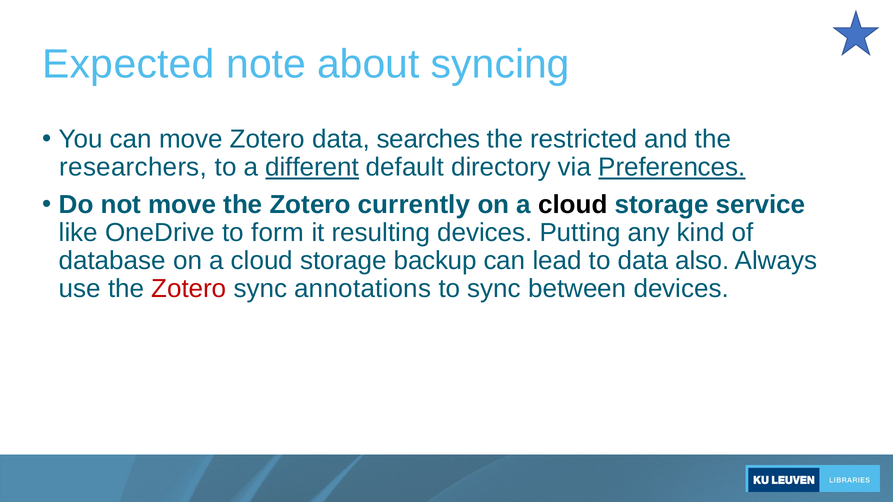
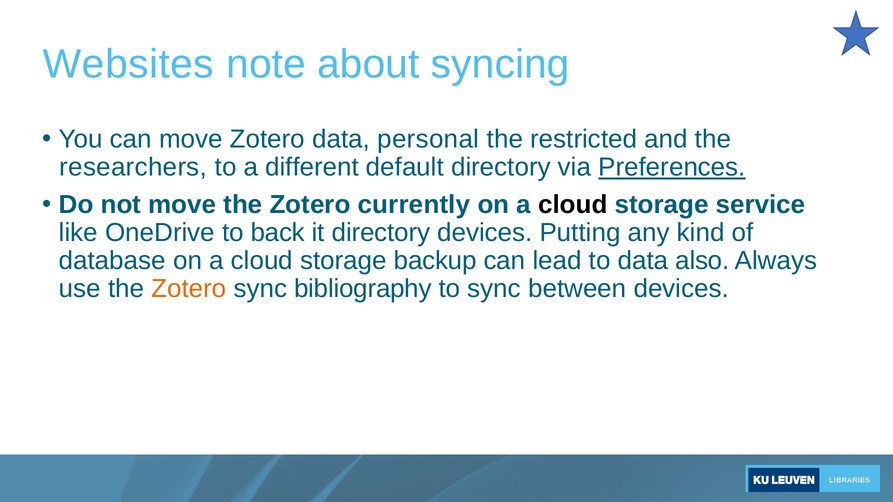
Expected: Expected -> Websites (128, 64)
searches: searches -> personal (428, 139)
different underline: present -> none (312, 167)
form: form -> back (278, 233)
it resulting: resulting -> directory (381, 233)
Zotero colour: red -> orange (189, 289)
annotations: annotations -> bibliography (363, 289)
